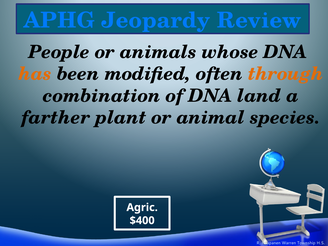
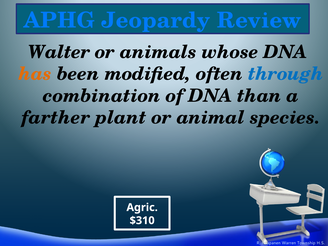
People: People -> Walter (59, 52)
through colour: orange -> blue (286, 74)
land: land -> than (259, 96)
$400: $400 -> $310 (142, 221)
